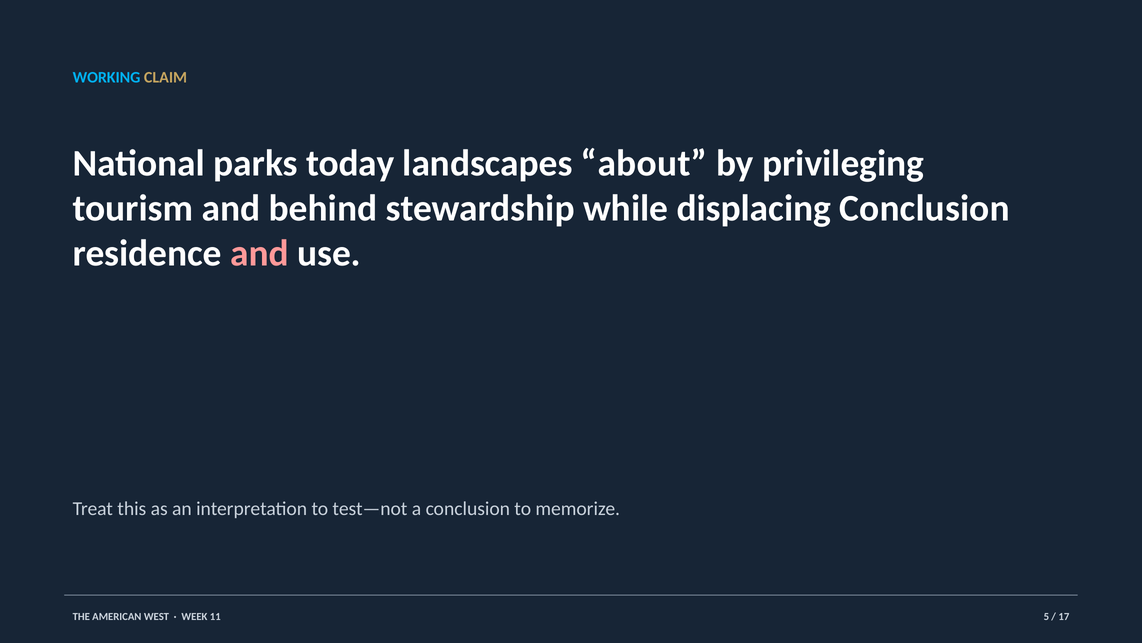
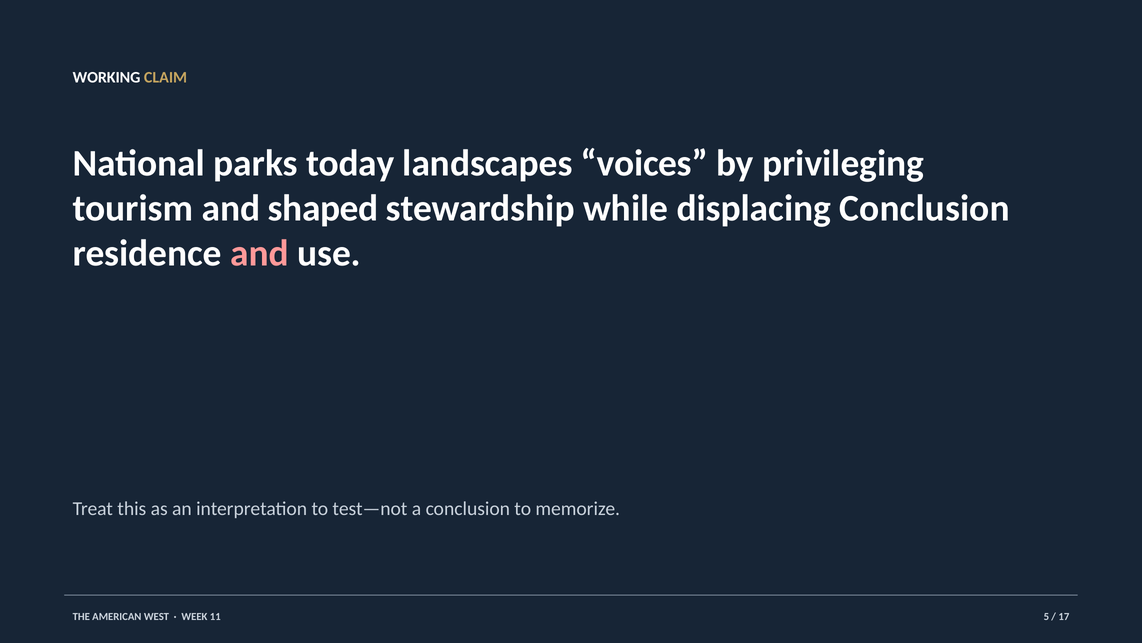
WORKING colour: light blue -> white (107, 77)
about: about -> voices (644, 163)
behind: behind -> shaped (323, 208)
